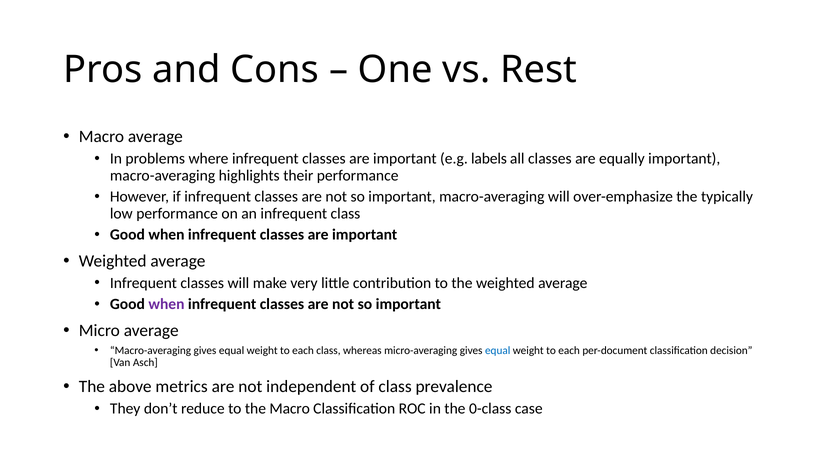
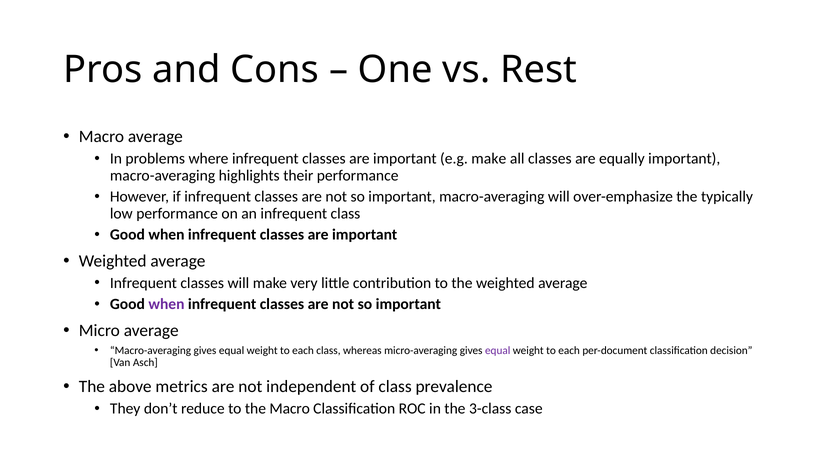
e.g labels: labels -> make (489, 159)
equal colour: blue -> purple (498, 350)
0-class: 0-class -> 3-class (490, 409)
